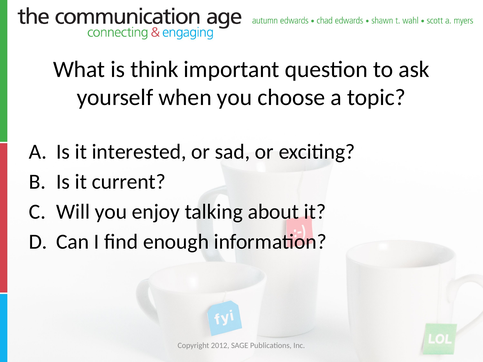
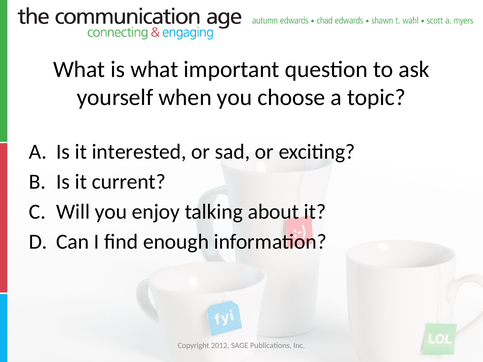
is think: think -> what (154, 69)
